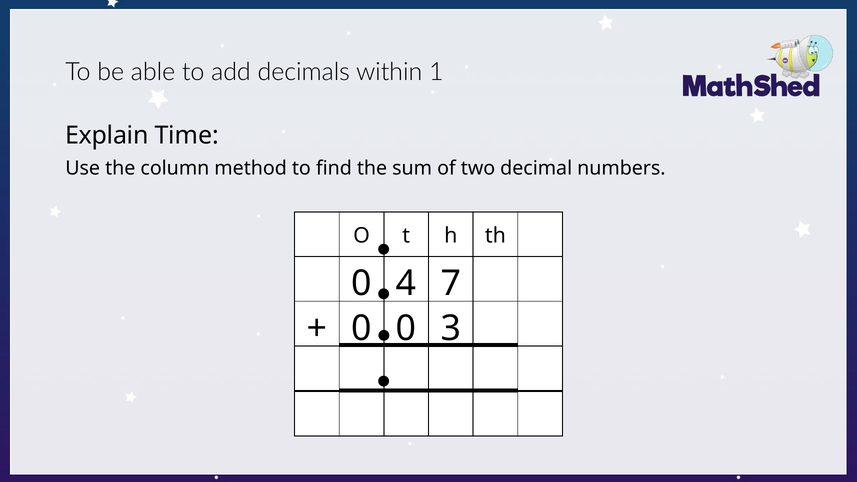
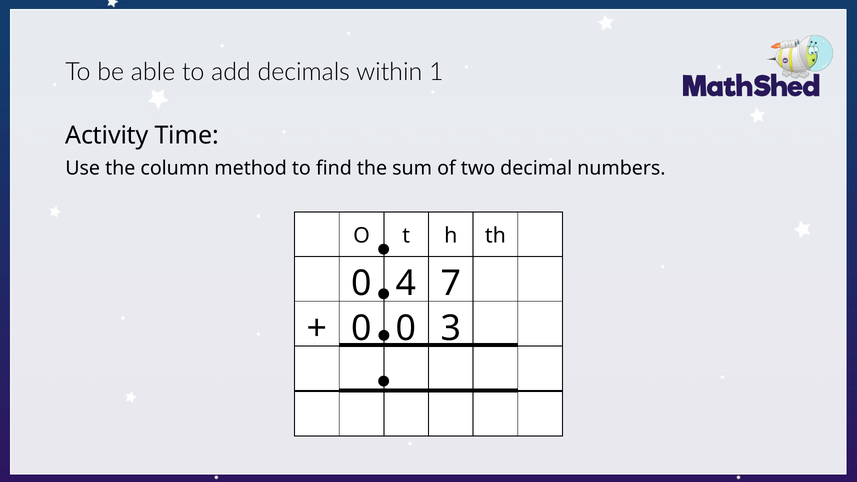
Explain: Explain -> Activity (107, 135)
